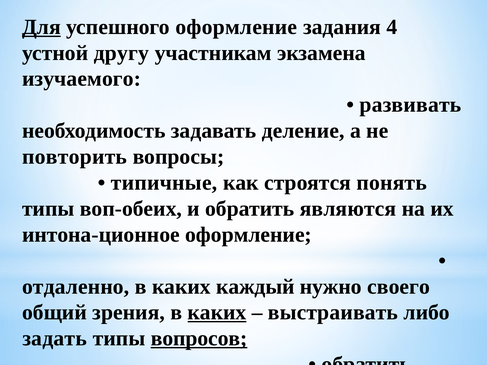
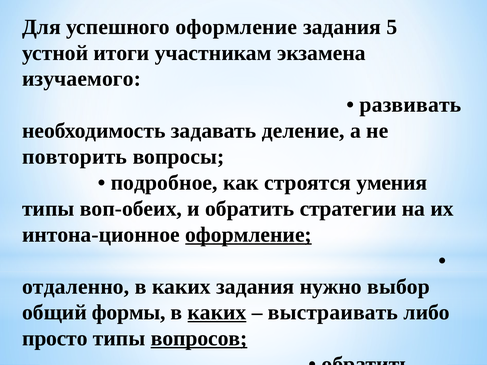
Для underline: present -> none (41, 27)
4: 4 -> 5 (392, 27)
другу: другу -> итоги (122, 53)
типичные: типичные -> подробное (164, 183)
понять: понять -> умения (392, 183)
являются: являются -> стратегии (348, 209)
оформление underline: none -> present (248, 235)
каких каждый: каждый -> задания (255, 287)
своего: своего -> выбор (399, 287)
зрения: зрения -> формы (129, 313)
задать: задать -> просто (55, 339)
